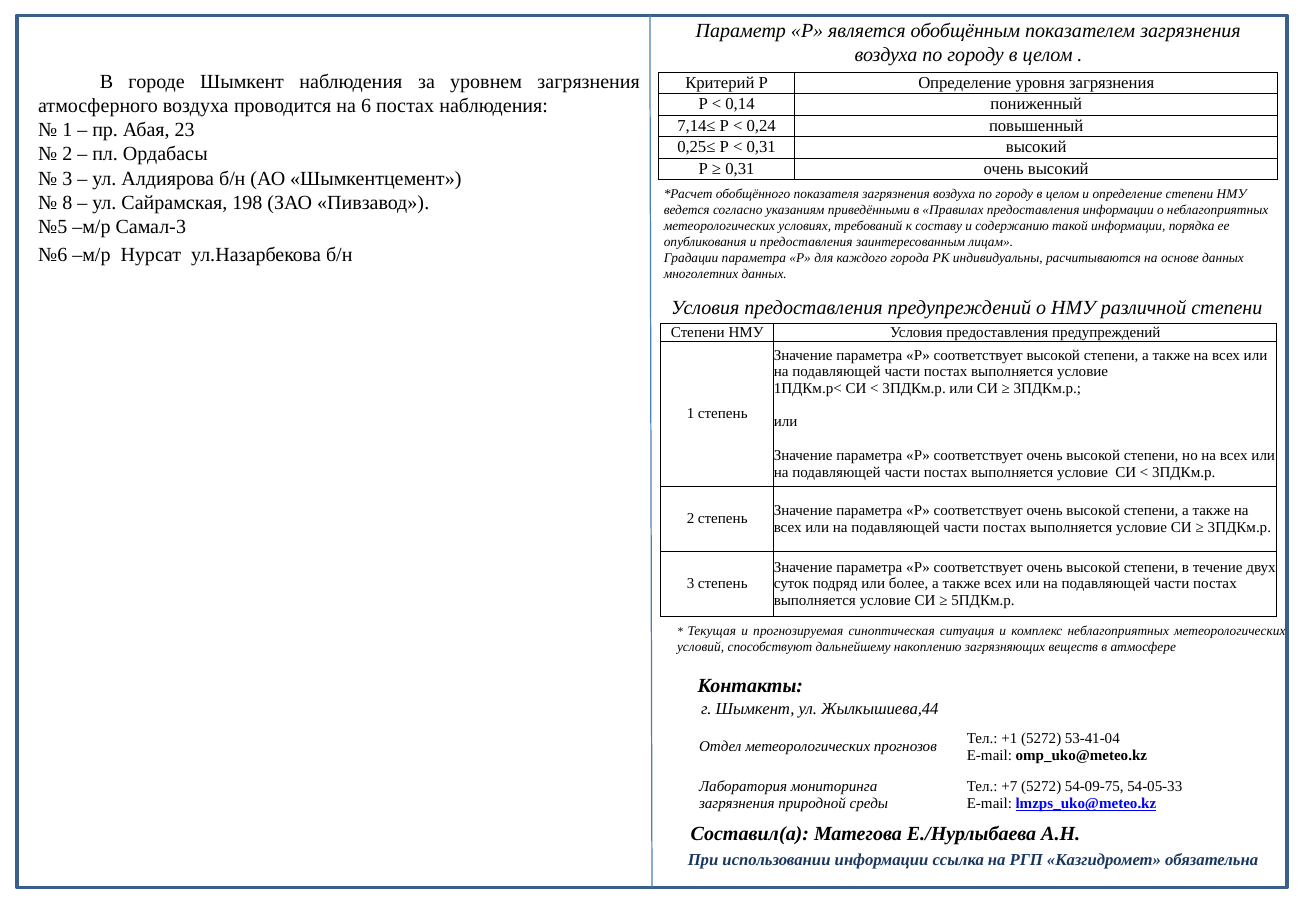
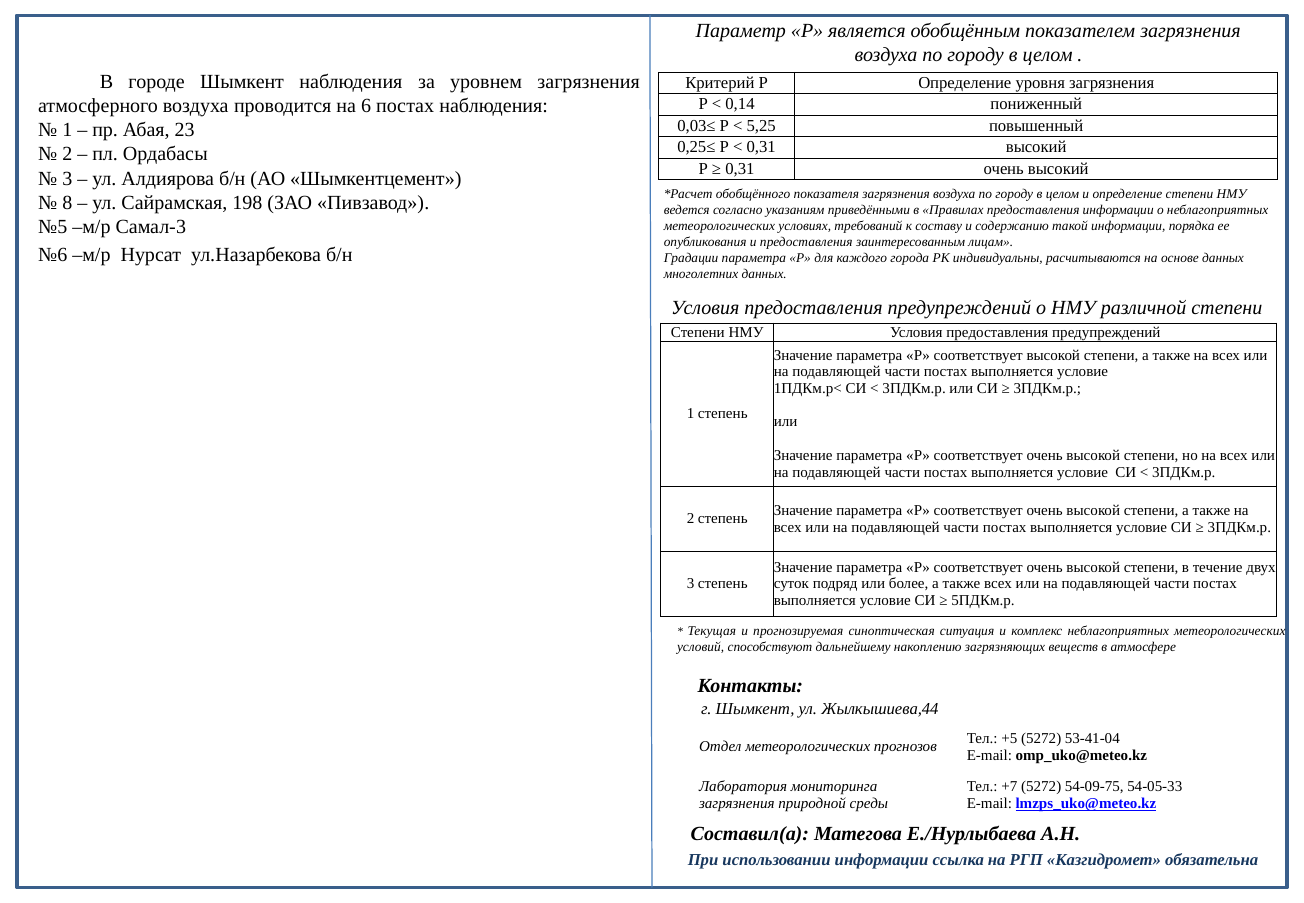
7,14≤: 7,14≤ -> 0,03≤ (696, 126)
0,24: 0,24 -> 5,25 (761, 126)
+1: +1 -> +5 (1009, 738)
